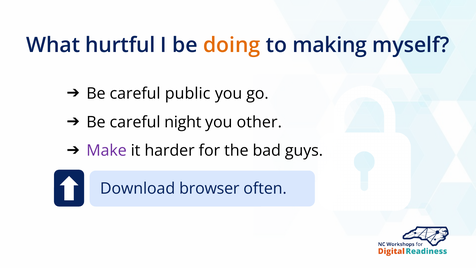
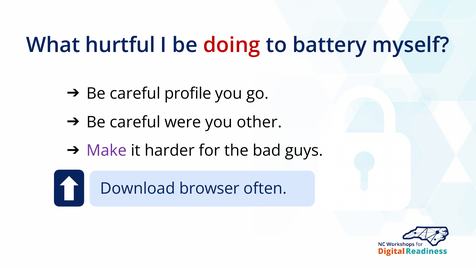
doing colour: orange -> red (232, 45)
making: making -> battery (330, 45)
public: public -> profile (188, 93)
night: night -> were (183, 122)
